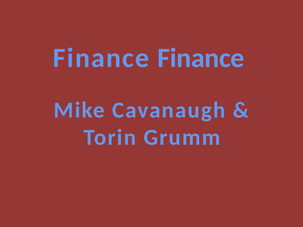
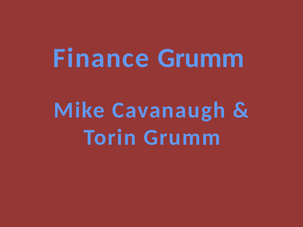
Finance Finance: Finance -> Grumm (201, 58)
